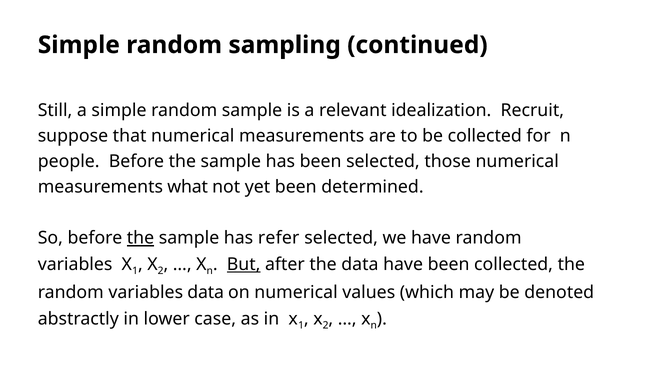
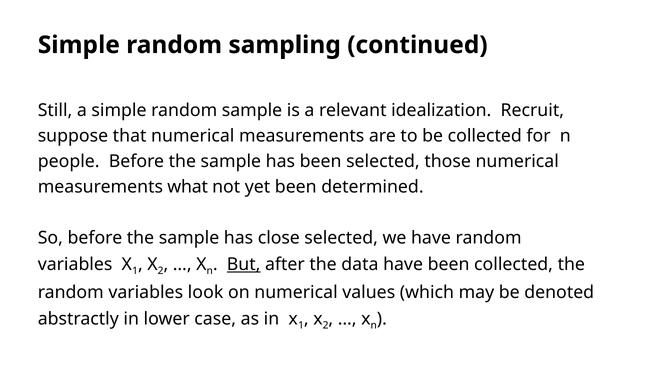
the underline: present -> none (140, 238)
refer: refer -> close (279, 238)
variables data: data -> look (206, 292)
